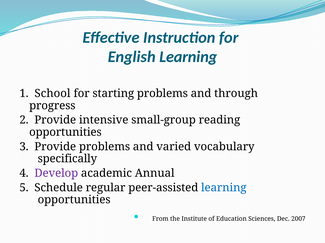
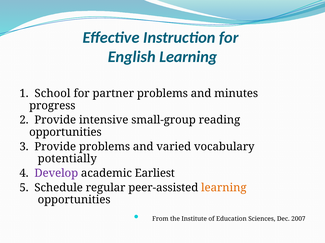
starting: starting -> partner (113, 94)
through: through -> minutes (236, 94)
specifically: specifically -> potentially (67, 159)
Annual: Annual -> Earliest (155, 174)
learning colour: blue -> orange (224, 188)
